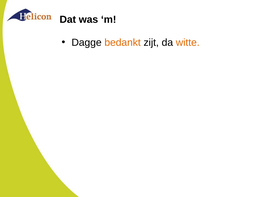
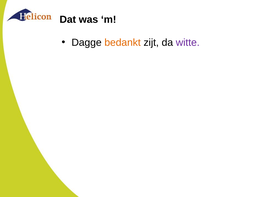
witte colour: orange -> purple (188, 43)
